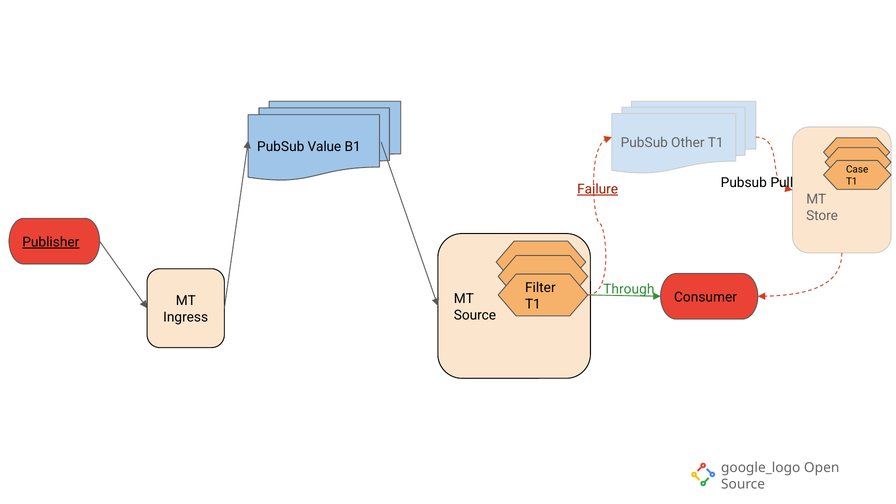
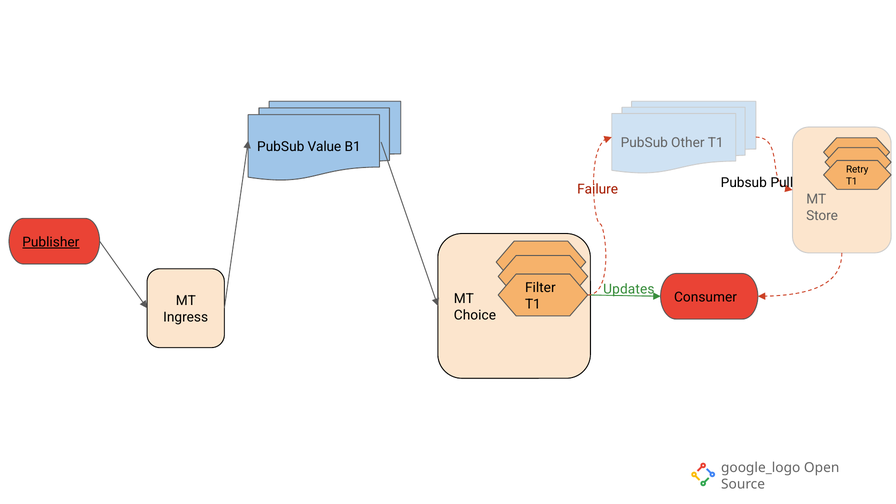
Case: Case -> Retry (857, 170)
Failure underline: present -> none (598, 189)
Through: Through -> Updates (629, 289)
Source: Source -> Choice (475, 315)
